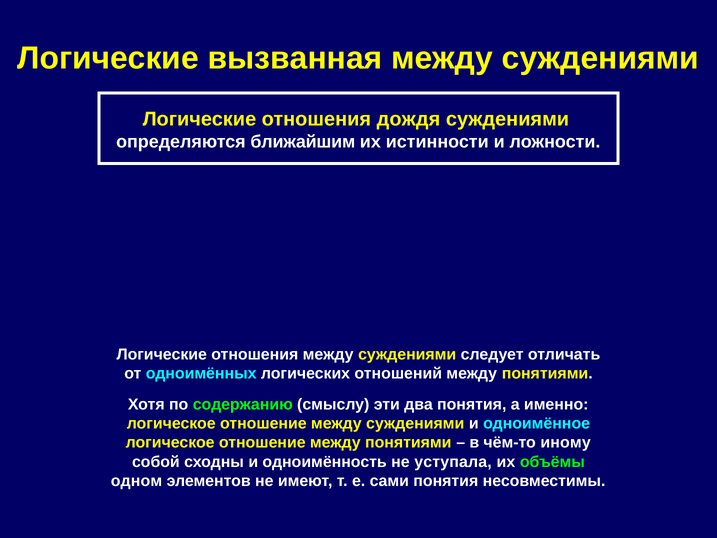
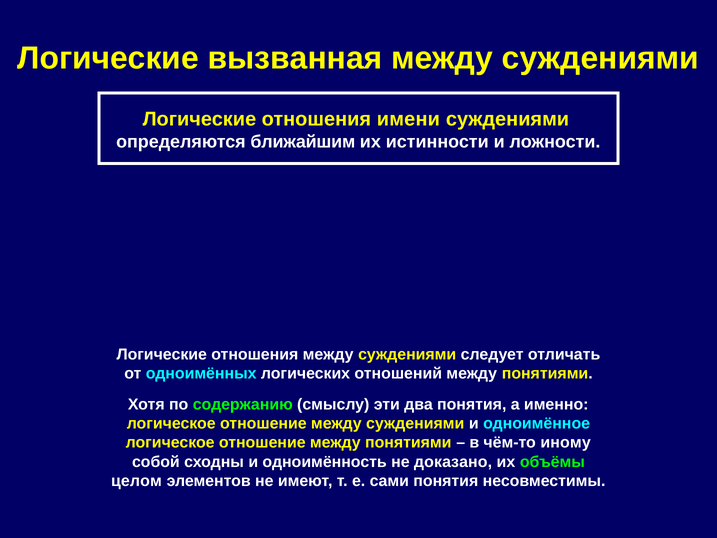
дождя: дождя -> имени (408, 119)
уступала: уступала -> доказано (453, 462)
одном: одном -> целом (136, 481)
